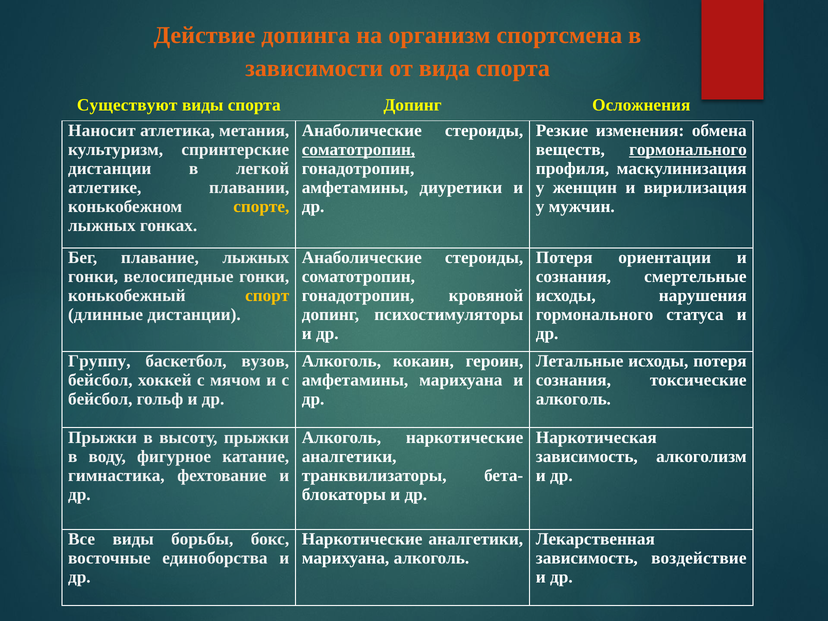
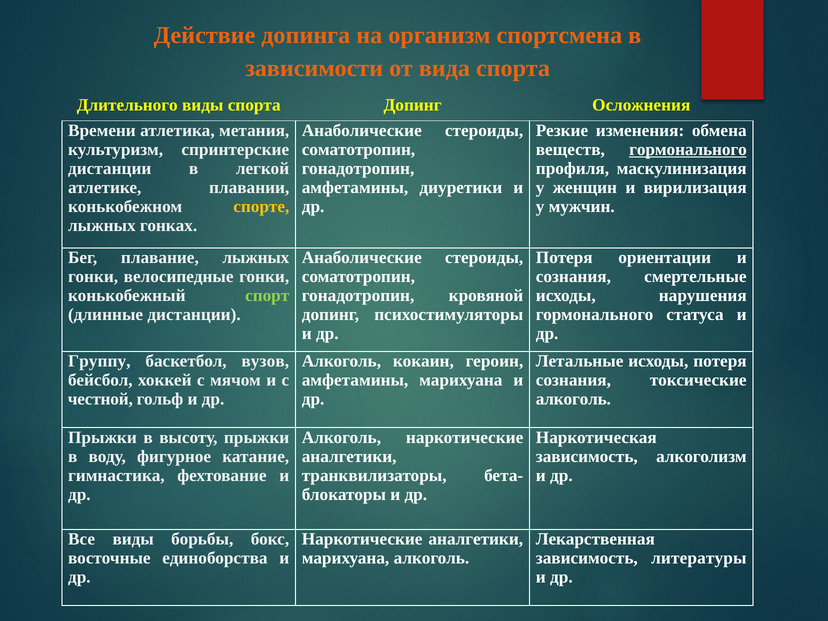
Существуют: Существуют -> Длительного (127, 105)
Наносит: Наносит -> Времени (102, 130)
соматотропин underline: present -> none (358, 149)
спорт colour: yellow -> light green (267, 296)
бейсбол: бейсбол -> честной (100, 399)
воздействие: воздействие -> литературы (699, 558)
